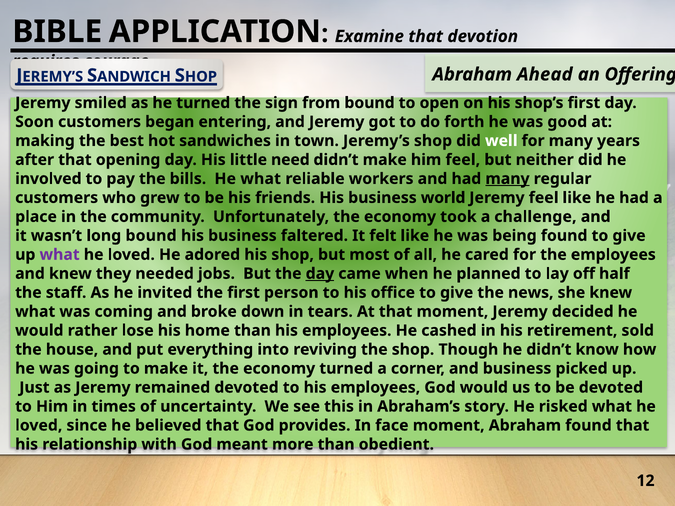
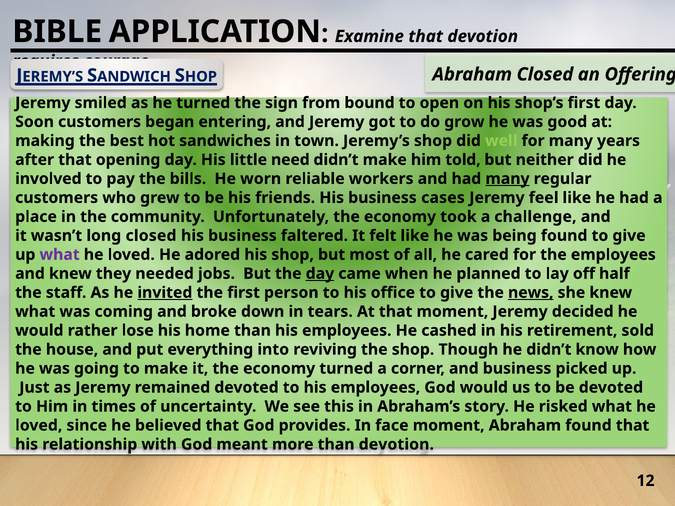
Abraham Ahead: Ahead -> Closed (545, 74)
forth: forth -> grow (464, 122)
well colour: white -> light green (501, 141)
him feel: feel -> told (463, 160)
He what: what -> worn (261, 179)
world: world -> cases (443, 198)
long bound: bound -> closed (151, 236)
invited underline: none -> present (165, 293)
news underline: none -> present (531, 293)
than obedient: obedient -> devotion (396, 445)
